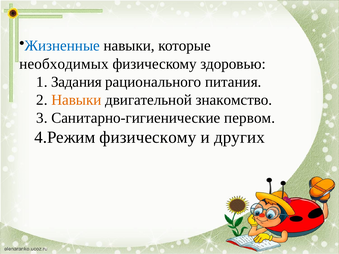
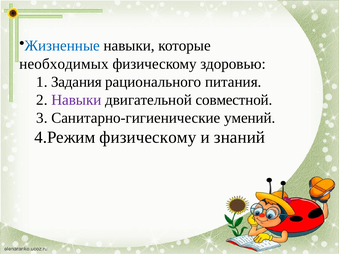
Навыки colour: orange -> purple (76, 100)
знакомство: знакомство -> совместной (234, 100)
первом: первом -> умений (250, 118)
других: других -> знаний (240, 137)
